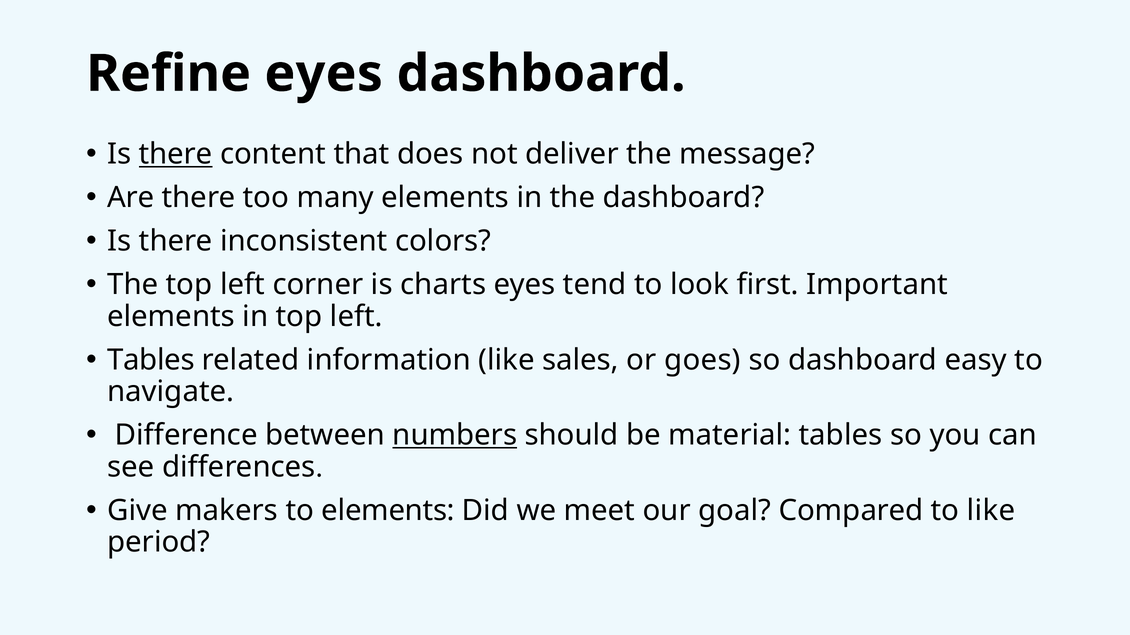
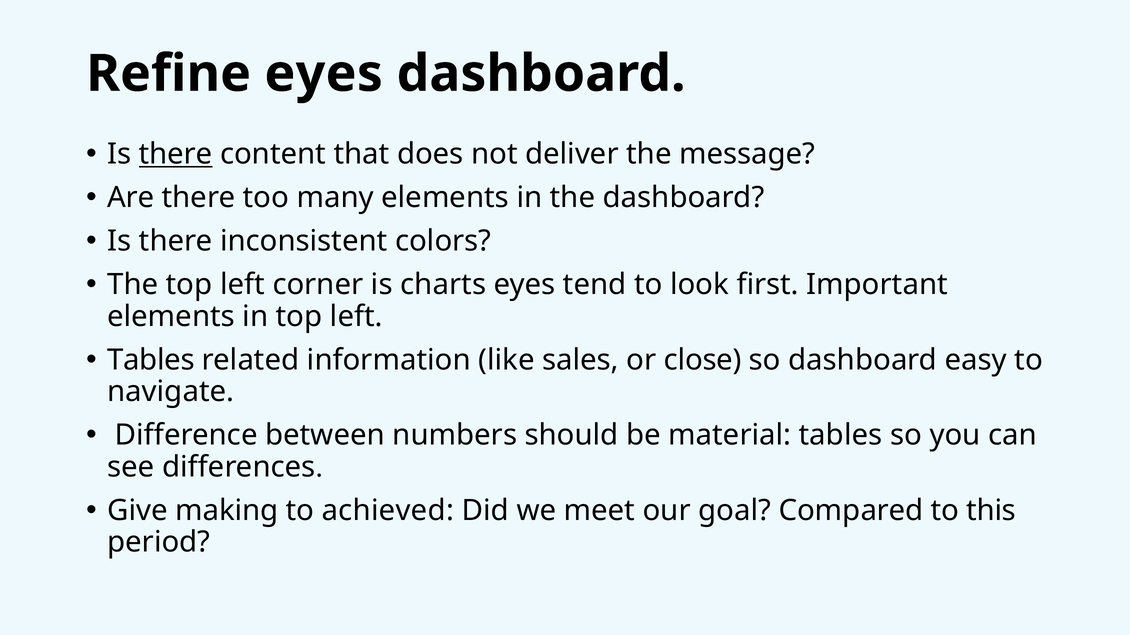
goes: goes -> close (703, 360)
numbers underline: present -> none (455, 436)
makers: makers -> making (227, 511)
to elements: elements -> achieved (388, 511)
to like: like -> this (991, 511)
